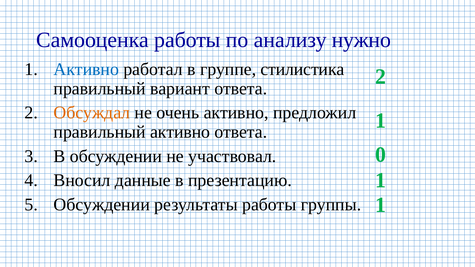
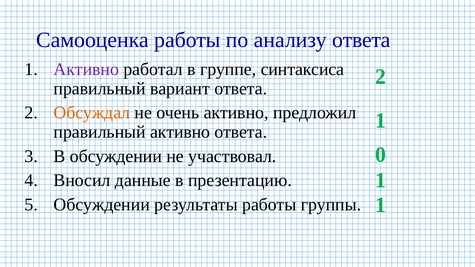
анализу нужно: нужно -> ответа (361, 40)
Активно colour: blue -> purple (86, 69)
стилистика: стилистика -> синтаксиса (302, 69)
